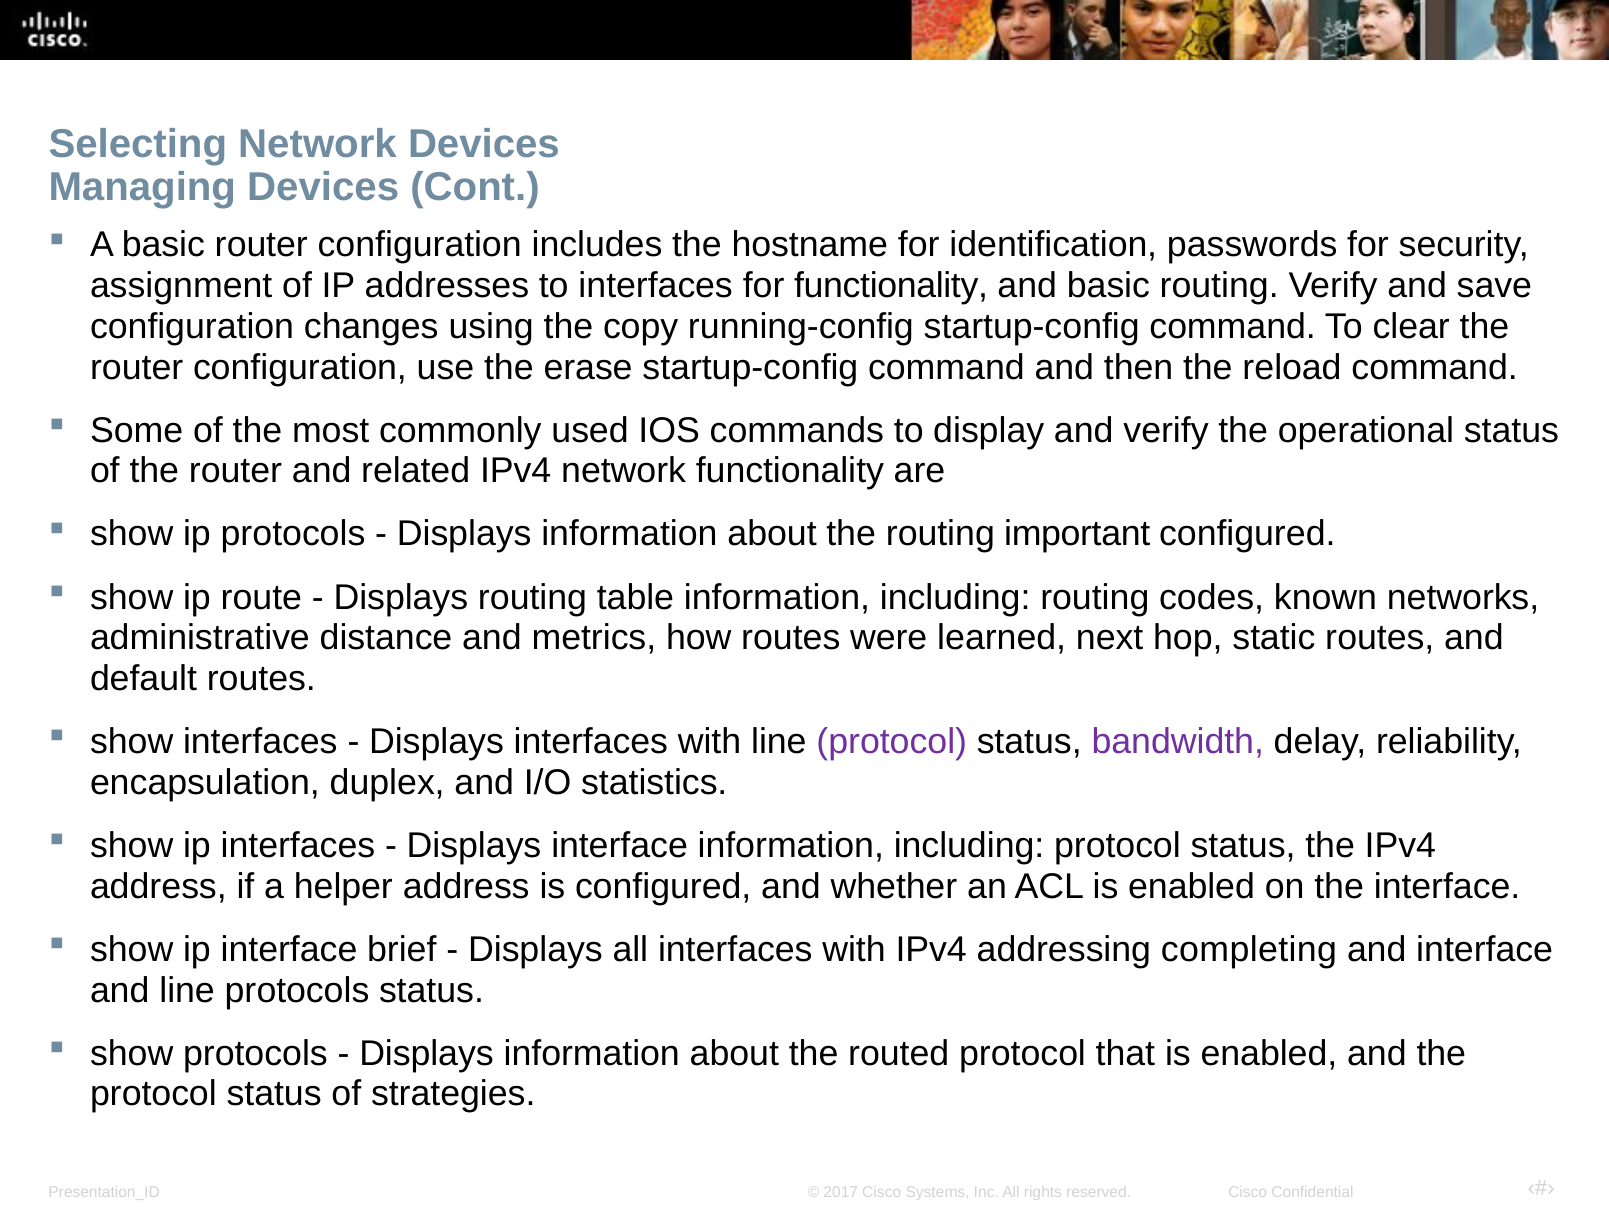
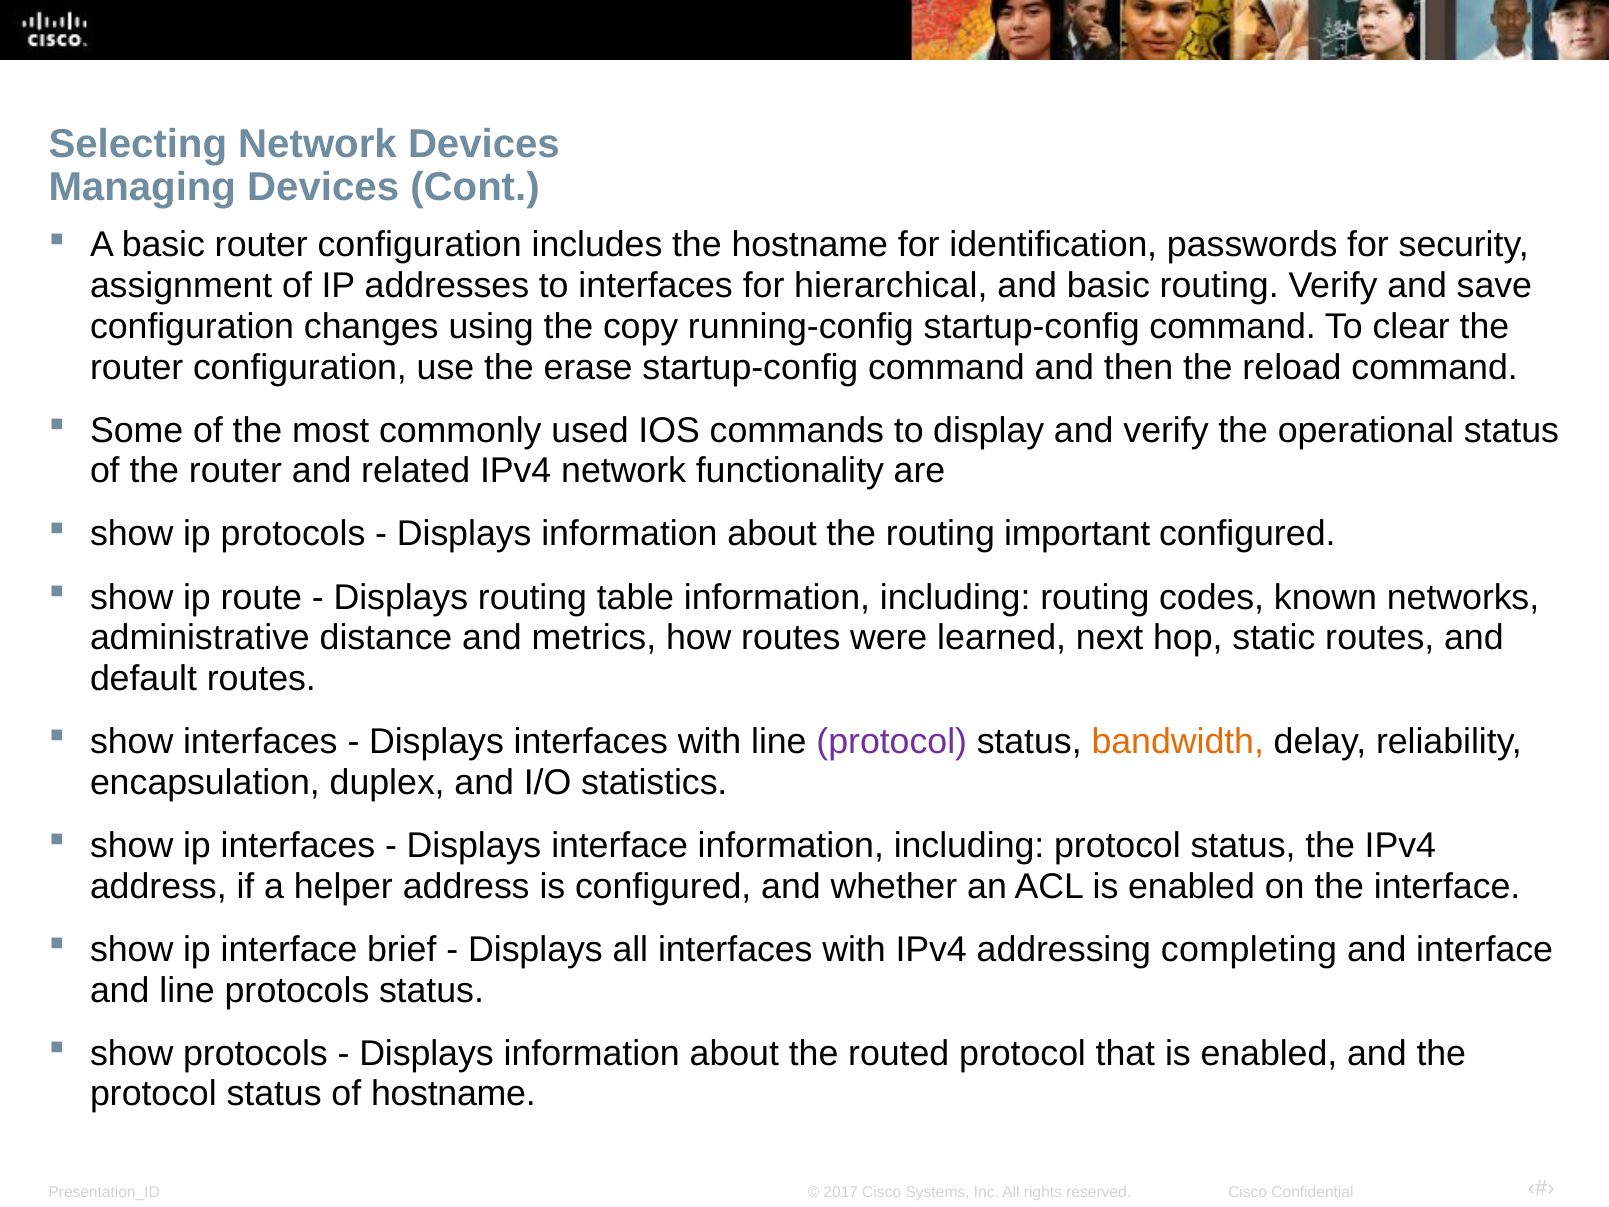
for functionality: functionality -> hierarchical (891, 286)
bandwidth colour: purple -> orange (1178, 742)
of strategies: strategies -> hostname (453, 1094)
